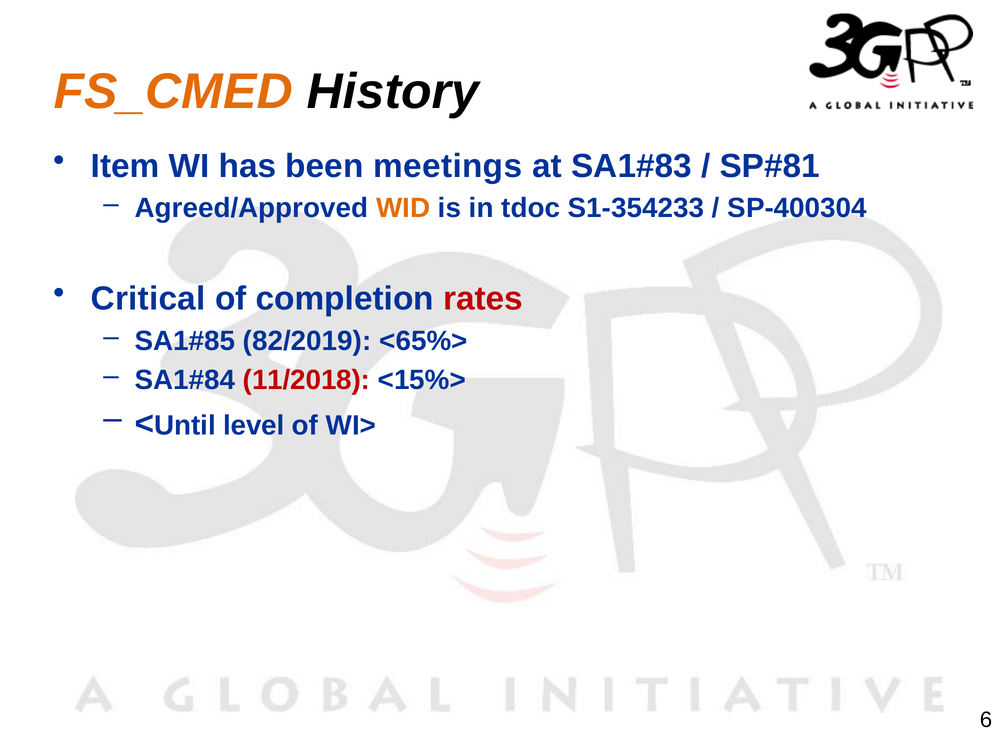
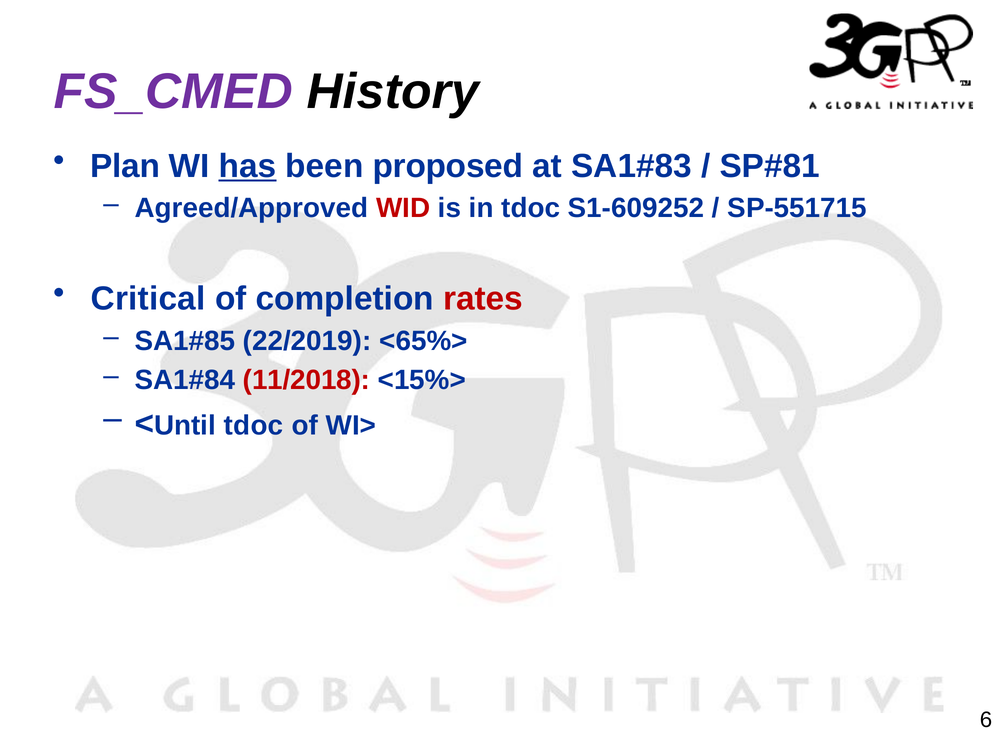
FS_CMED colour: orange -> purple (173, 92)
Item: Item -> Plan (125, 166)
has underline: none -> present (247, 166)
meetings: meetings -> proposed (448, 166)
WID colour: orange -> red (403, 208)
S1-354233: S1-354233 -> S1-609252 (636, 208)
SP-400304: SP-400304 -> SP-551715 (797, 208)
82/2019: 82/2019 -> 22/2019 (307, 341)
level: level -> tdoc (254, 425)
